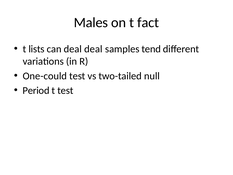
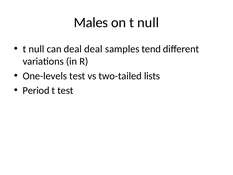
on t fact: fact -> null (148, 23)
lists: lists -> null (36, 49)
One-could: One-could -> One-levels (45, 76)
null: null -> lists (152, 76)
